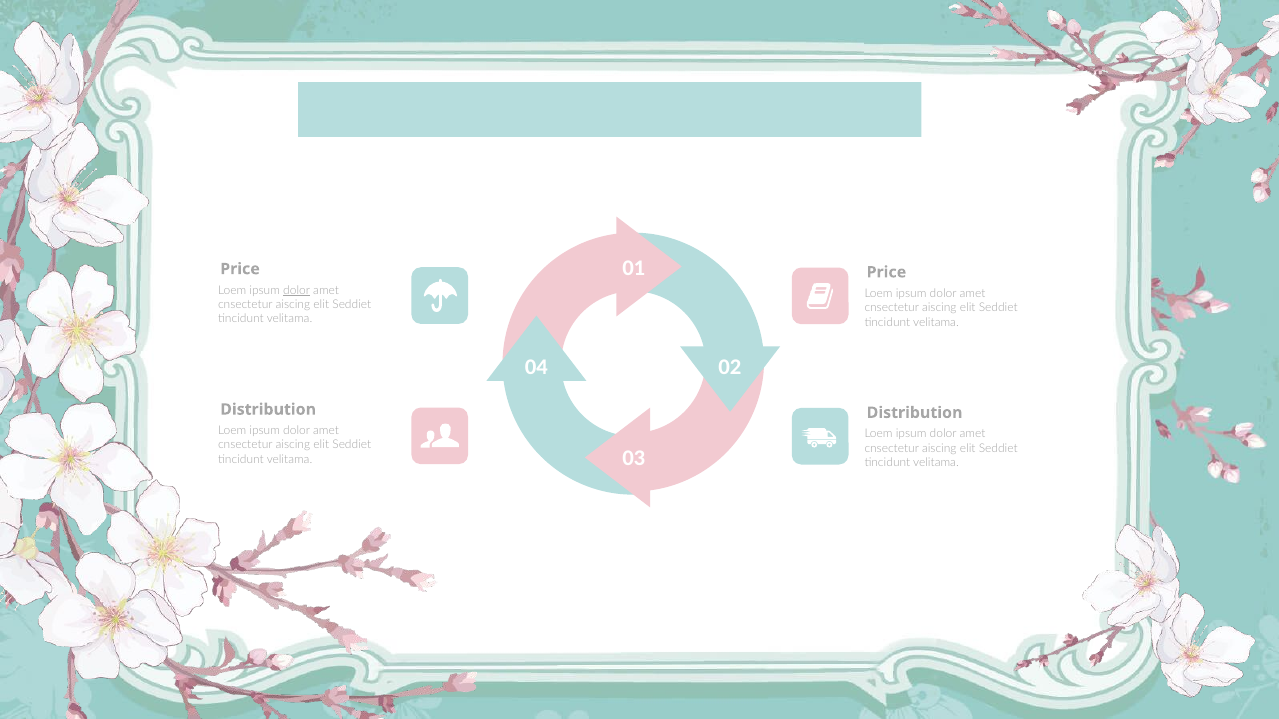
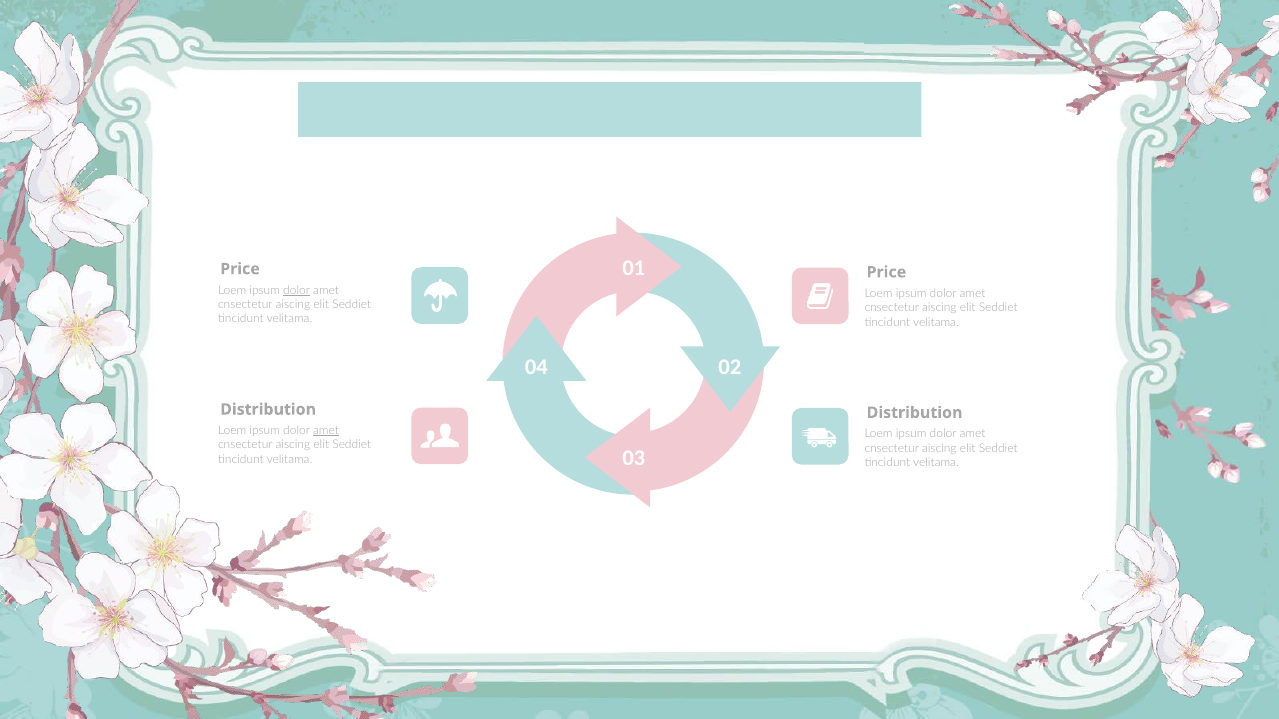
amet underline: none -> present (326, 431)
